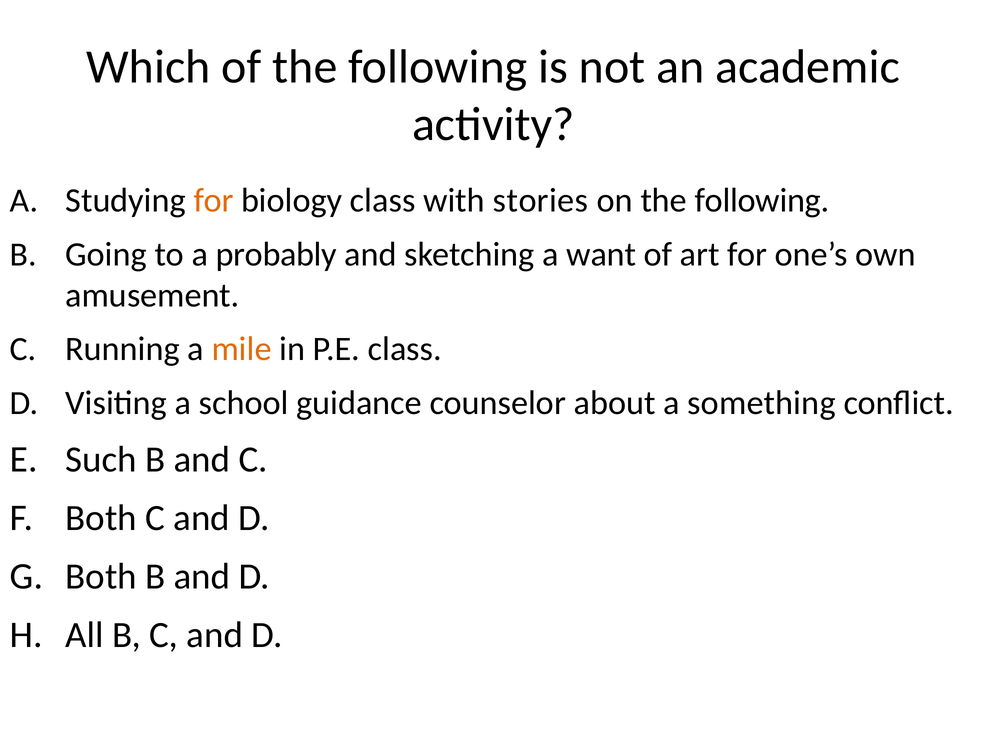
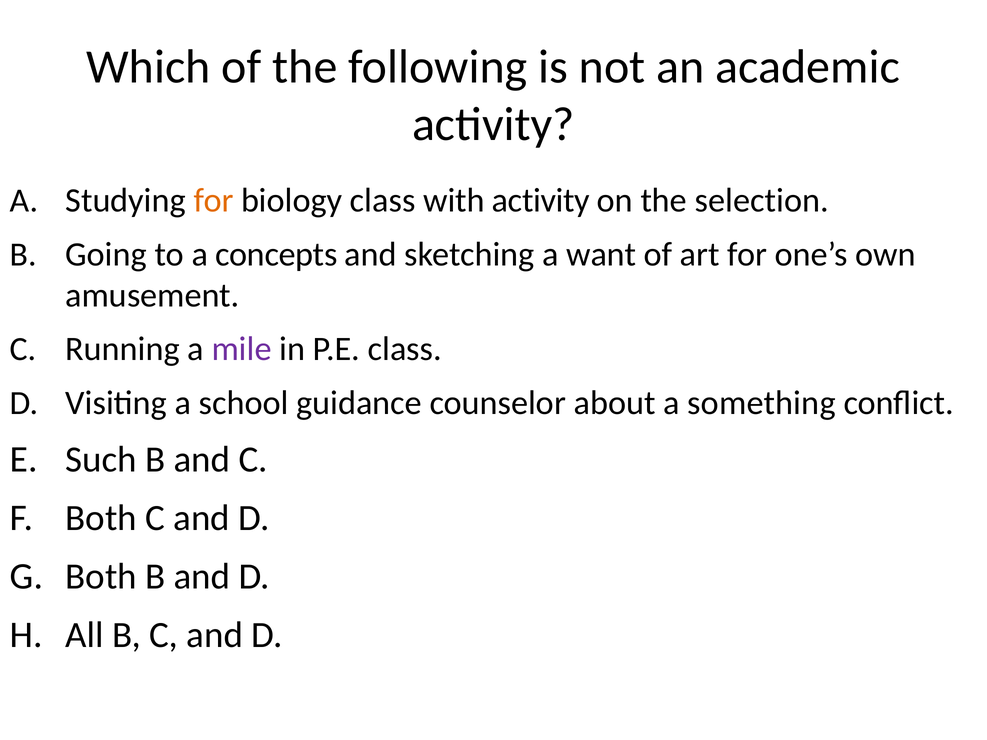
with stories: stories -> activity (541, 201)
on the following: following -> selection (762, 201)
probably: probably -> concepts (276, 254)
mile colour: orange -> purple (242, 349)
